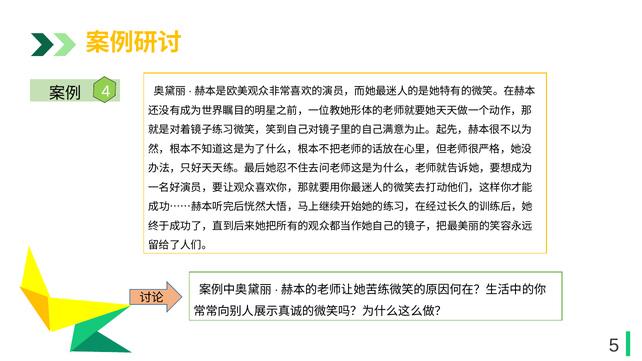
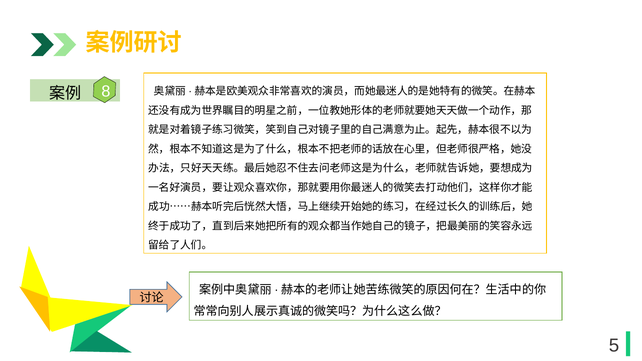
4: 4 -> 8 (106, 91)
